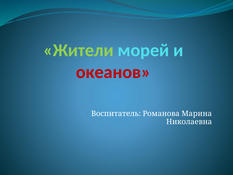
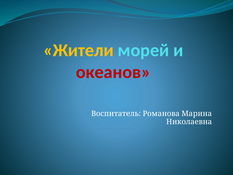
Жители colour: light green -> yellow (78, 50)
